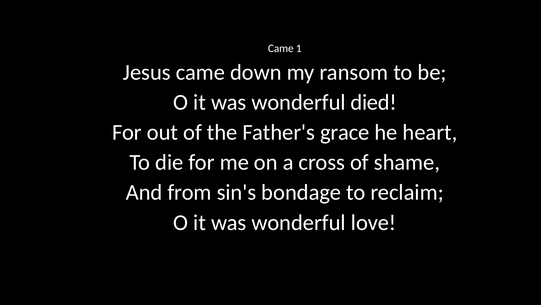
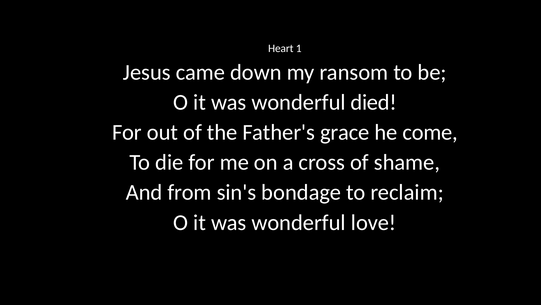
Came: Came -> Heart (281, 48)
heart: heart -> come (430, 132)
